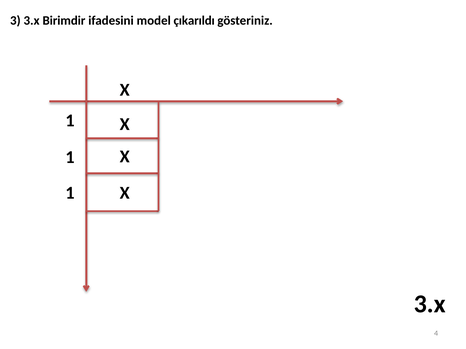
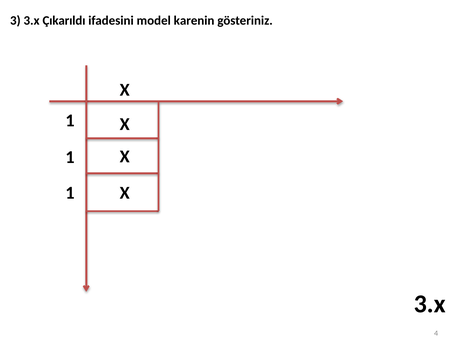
Birimdir: Birimdir -> Çıkarıldı (64, 21)
çıkarıldı: çıkarıldı -> karenin (194, 21)
